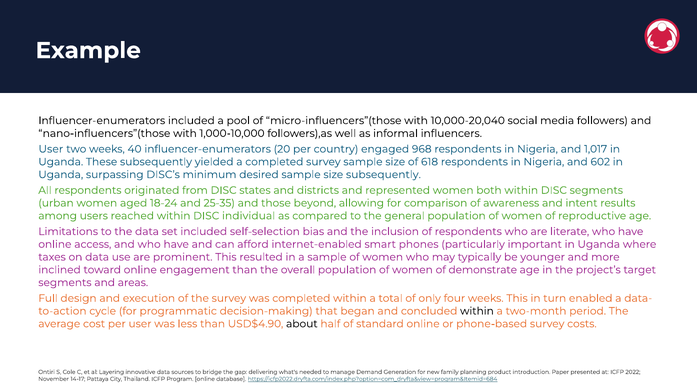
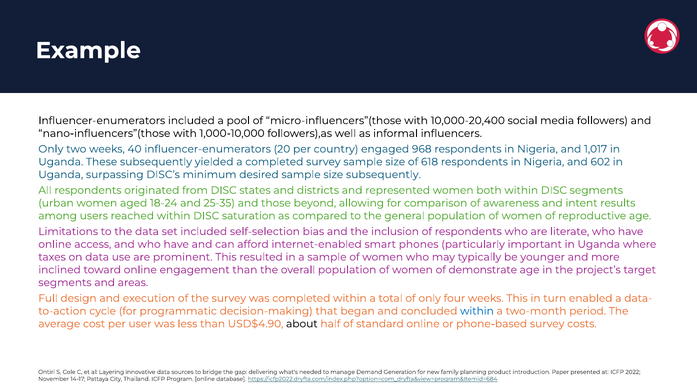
10,000-20,040: 10,000-20,040 -> 10,000-20,400 (468, 121)
User: User -> Only (51, 149)
individual: individual -> saturation (249, 216)
within colour: black -> blue (477, 311)
